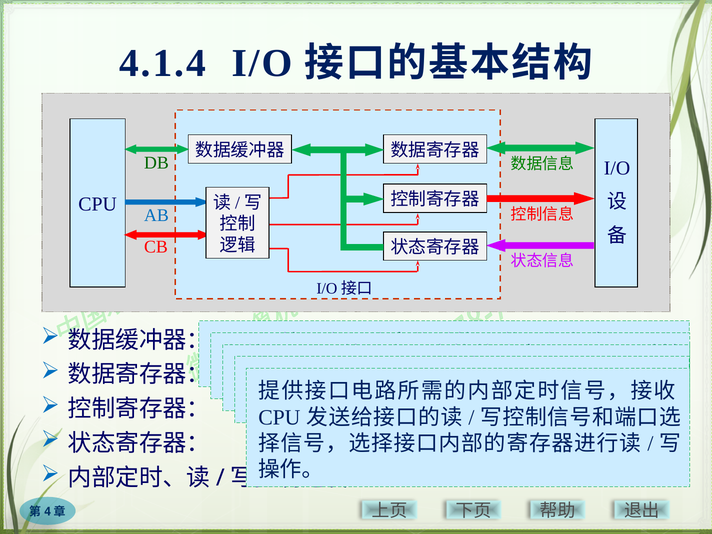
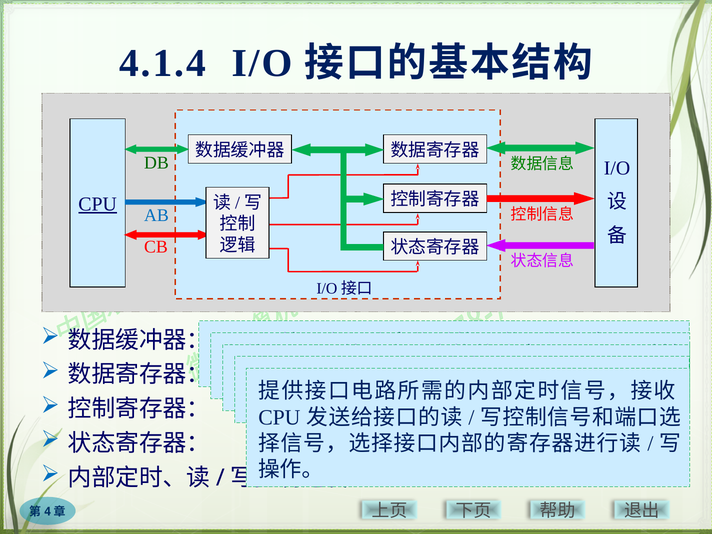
CPU underline: none -> present (98, 204)
